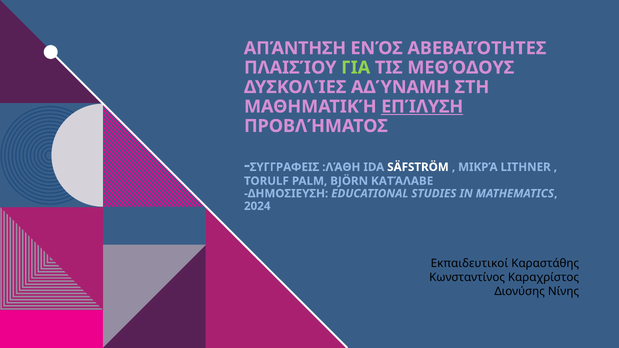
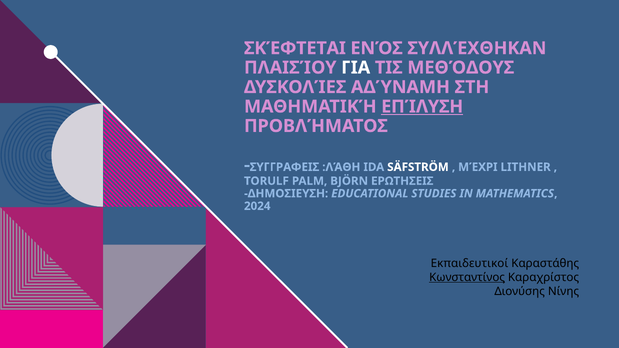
ΑΠΆΝΤΗΣΗ: ΑΠΆΝΤΗΣΗ -> ΣΚΈΦΤΕΤΑΙ (295, 48)
ΑΒΕΒΑΙΌΤΗΤΕΣ: ΑΒΕΒΑΙΌΤΗΤΕΣ -> ΣΥΛΛΈΧΘΗΚΑΝ (477, 48)
ΓΙΑ colour: light green -> white (356, 68)
ΜΙΚΡΆ: ΜΙΚΡΆ -> ΜΈΧΡΙ (478, 167)
ΚΑΤΆΛΑΒΕ: ΚΑΤΆΛΑΒΕ -> ΕΡΩΤΗΣΕΙΣ (402, 181)
Κωνσταντίνος underline: none -> present (467, 277)
